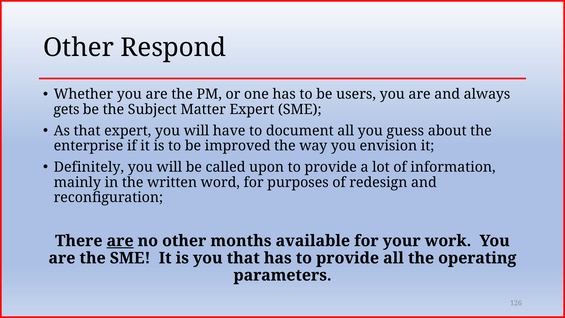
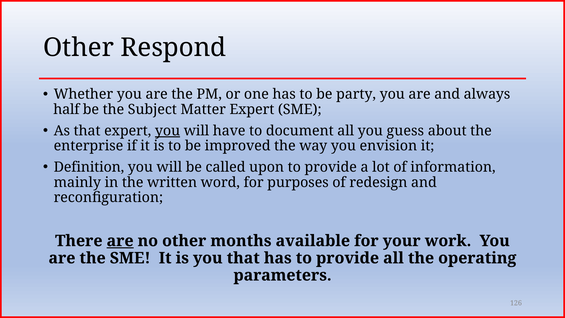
users: users -> party (356, 94)
gets: gets -> half (66, 110)
you underline: none -> present (168, 131)
Definitely: Definitely -> Definition (89, 167)
